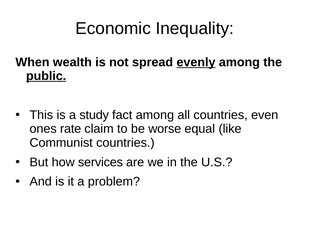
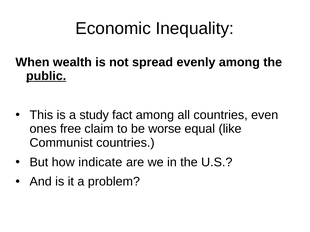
evenly underline: present -> none (196, 62)
rate: rate -> free (71, 129)
services: services -> indicate (100, 163)
